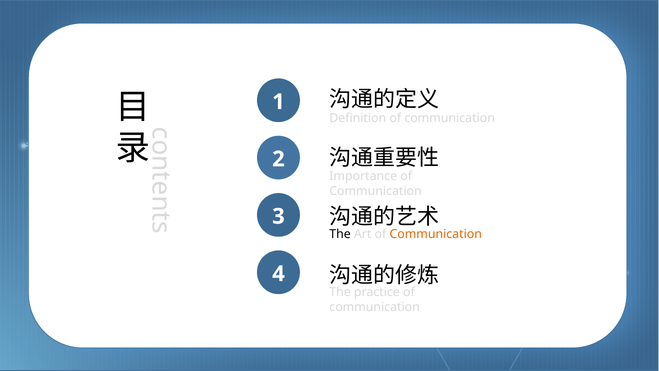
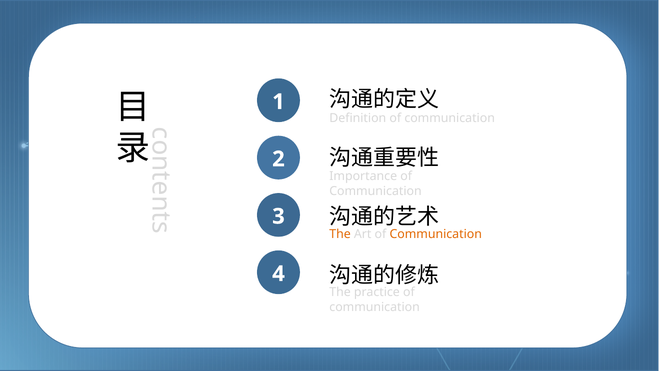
The colour: black -> orange (340, 234)
